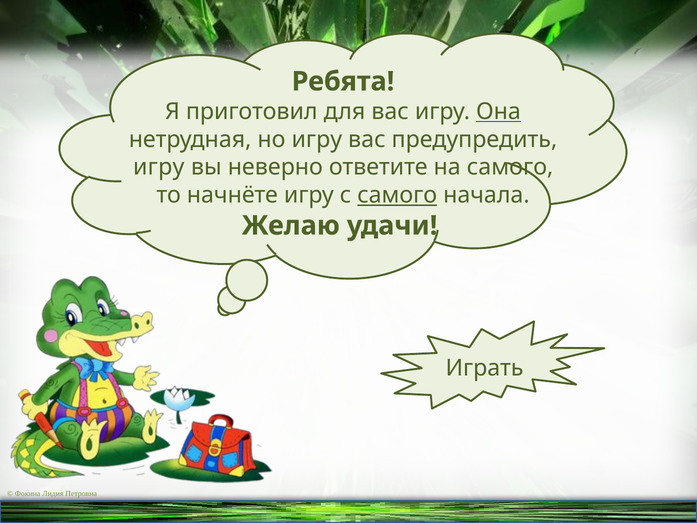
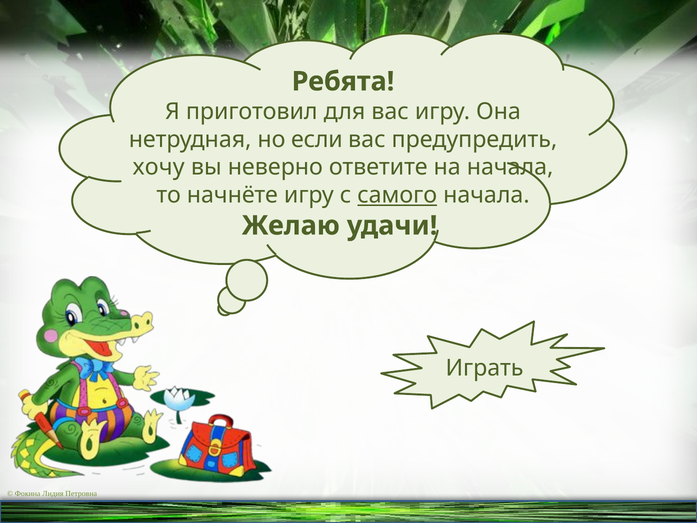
Она underline: present -> none (498, 111)
но игру: игру -> если (317, 139)
игру: игру -> хочу (159, 167)
на самого: самого -> начала (510, 167)
